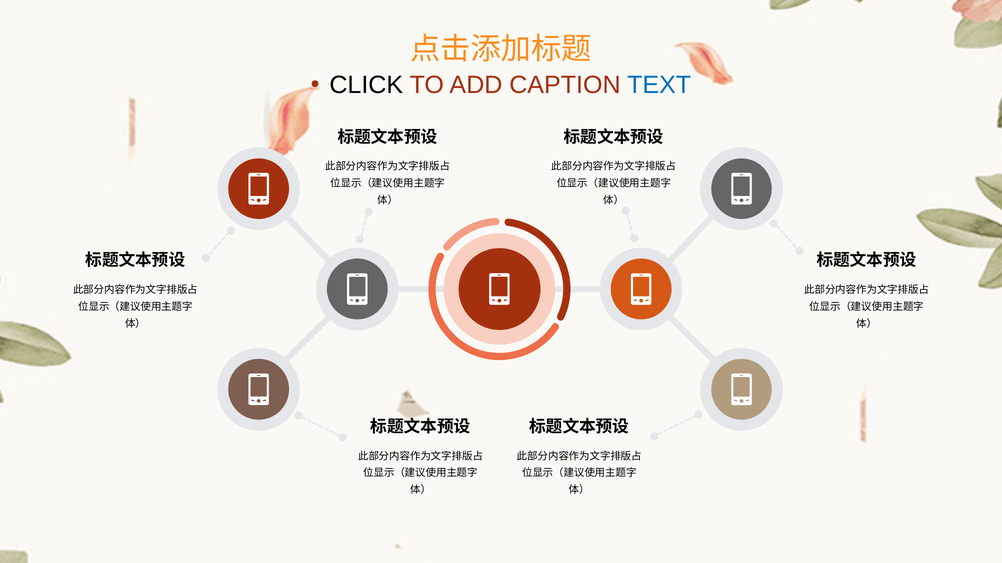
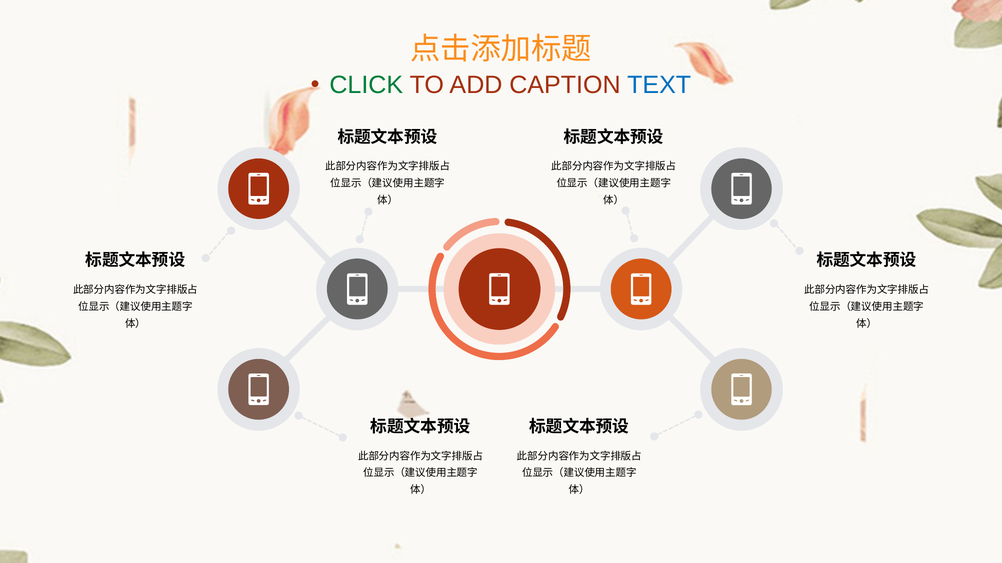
CLICK colour: black -> green (366, 85)
